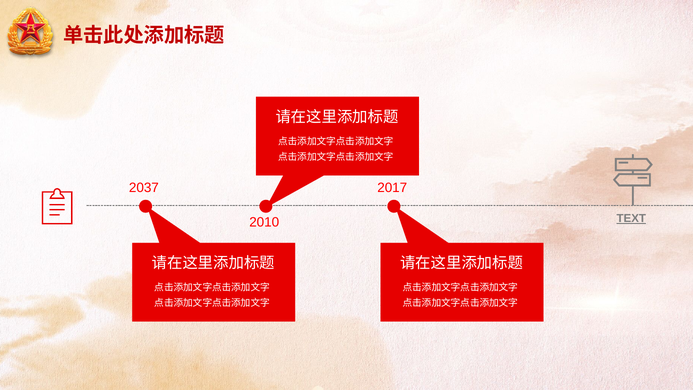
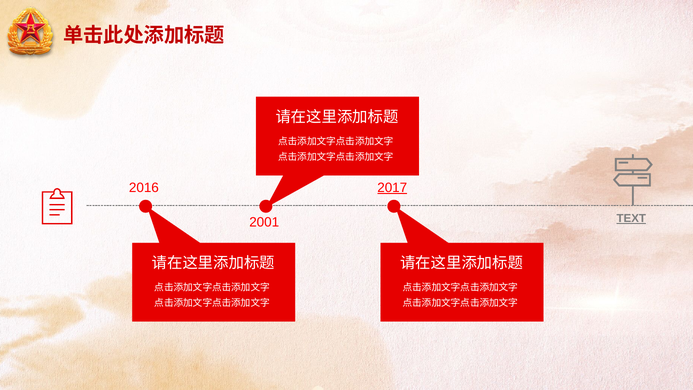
2037: 2037 -> 2016 (144, 188)
2017 underline: none -> present (392, 188)
2010: 2010 -> 2001 (264, 222)
